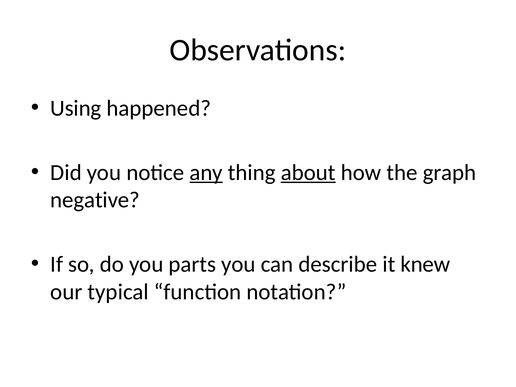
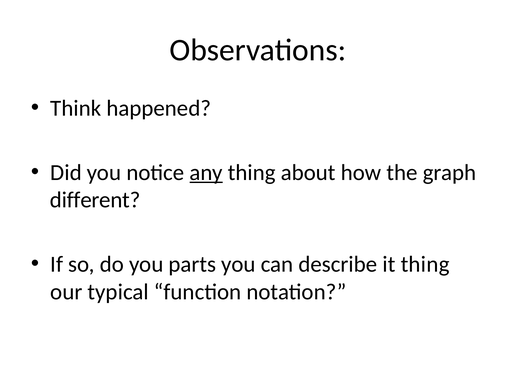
Using: Using -> Think (76, 108)
about underline: present -> none (308, 172)
negative: negative -> different (95, 200)
it knew: knew -> thing (425, 264)
